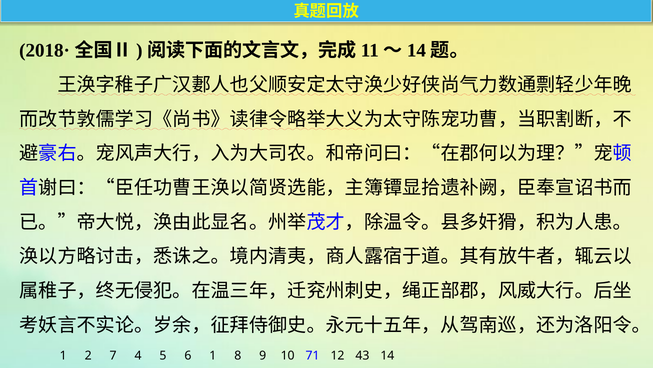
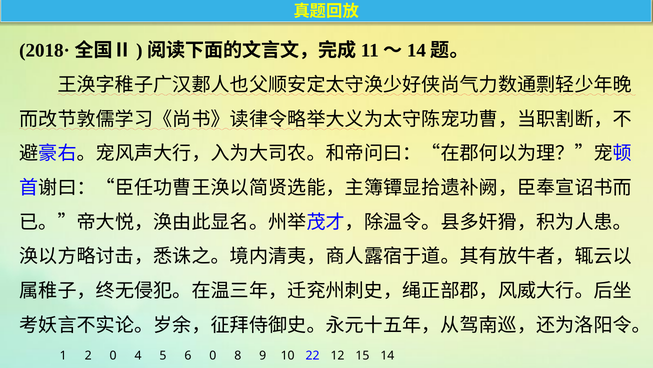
2 7: 7 -> 0 (113, 355)
6 1: 1 -> 0 (213, 355)
71: 71 -> 22 (313, 355)
43: 43 -> 15 (362, 355)
